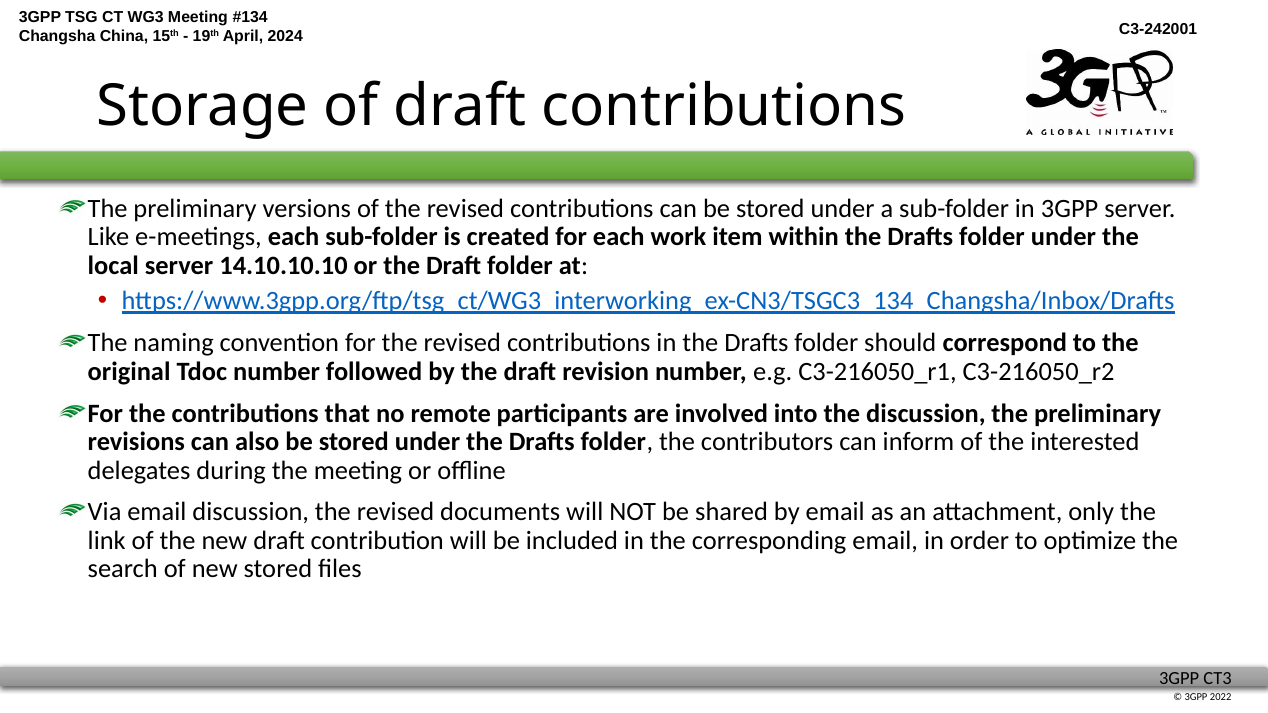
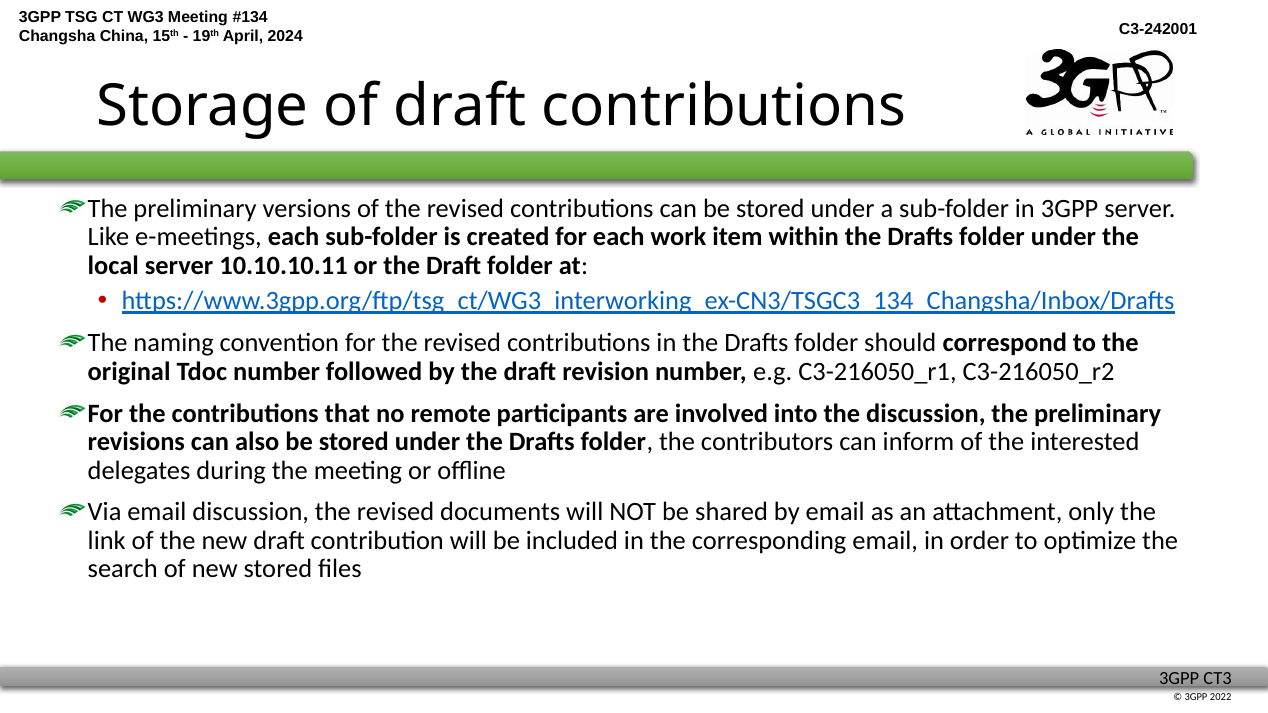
14.10.10.10: 14.10.10.10 -> 10.10.10.11 (284, 266)
